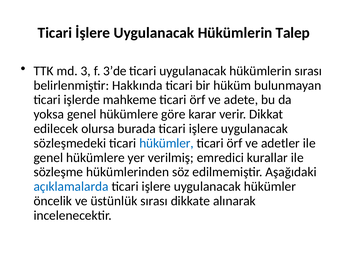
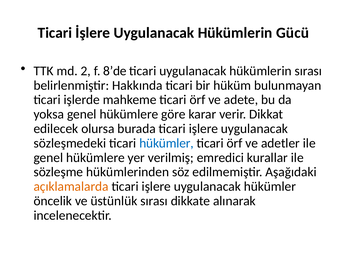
Talep: Talep -> Gücü (293, 33)
3: 3 -> 2 (86, 71)
3’de: 3’de -> 8’de (115, 71)
açıklamalarda colour: blue -> orange (71, 186)
